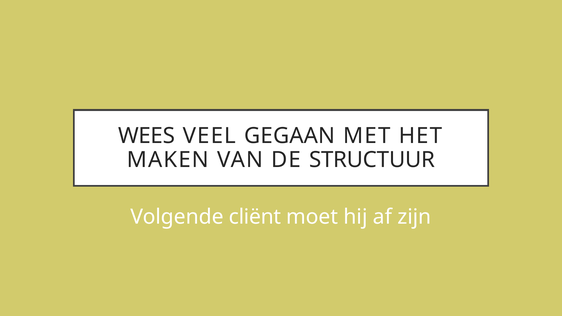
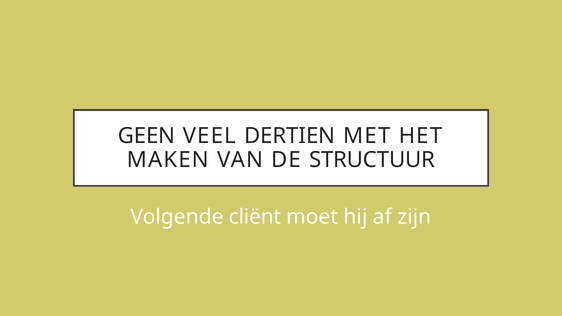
WEES: WEES -> GEEN (147, 136)
GEGAAN: GEGAAN -> DERTIEN (290, 136)
